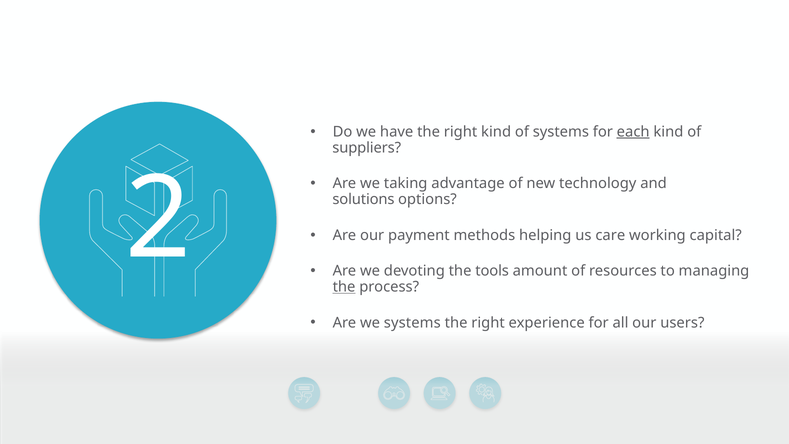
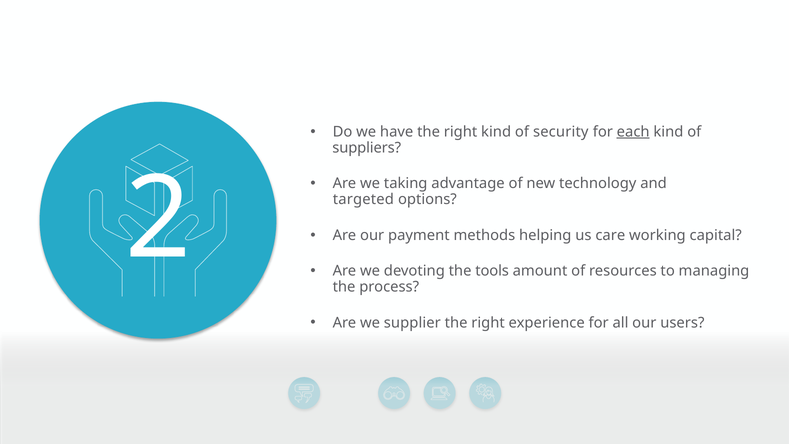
of systems: systems -> security (561, 132)
solutions: solutions -> targeted (363, 199)
the underline: present -> none (344, 287)
we systems: systems -> supplier (412, 323)
